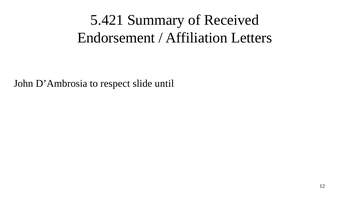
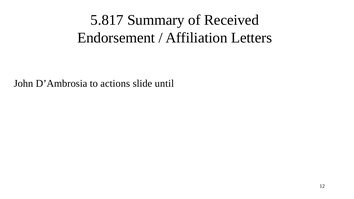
5.421: 5.421 -> 5.817 (107, 20)
respect: respect -> actions (115, 83)
